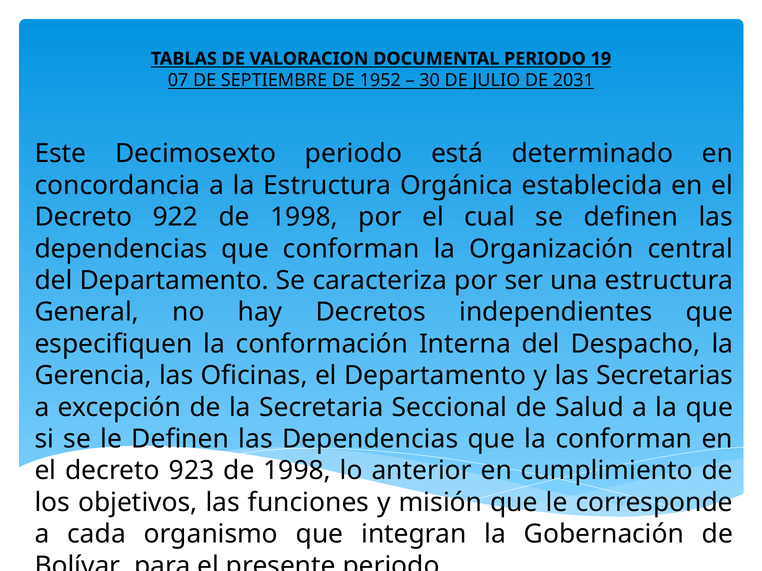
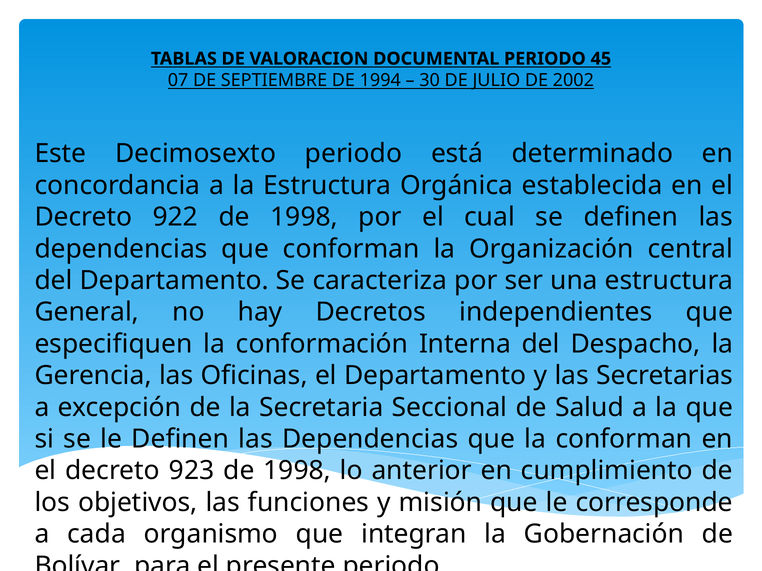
19: 19 -> 45 (601, 59)
1952: 1952 -> 1994 (380, 80)
2031: 2031 -> 2002 (573, 80)
